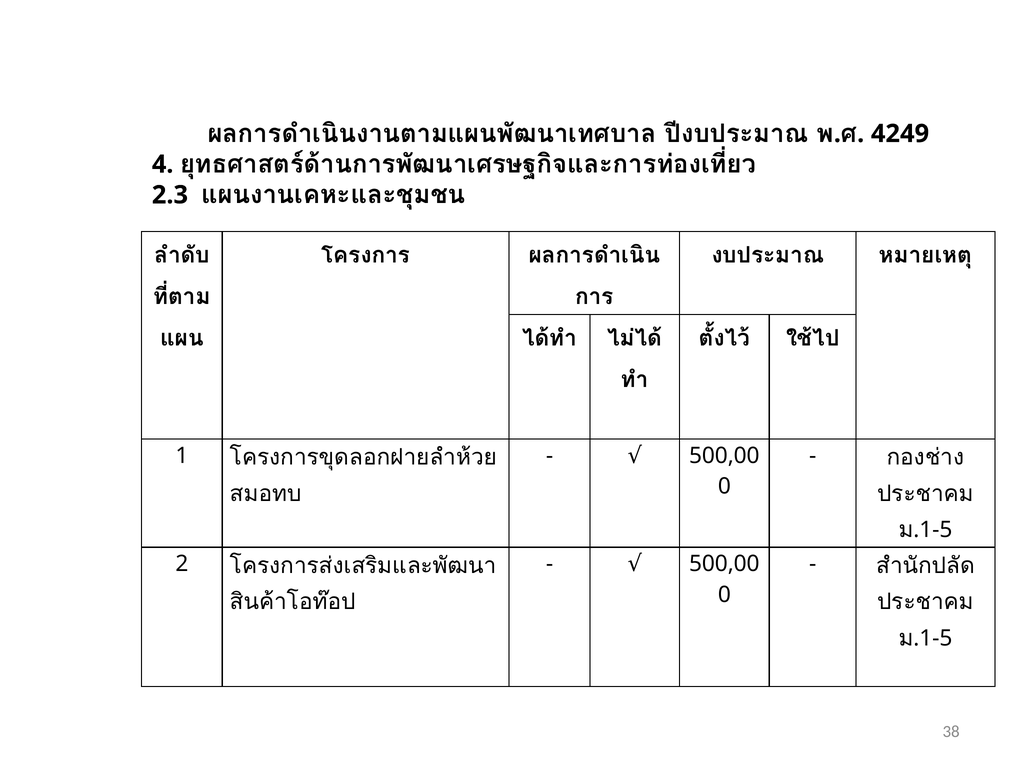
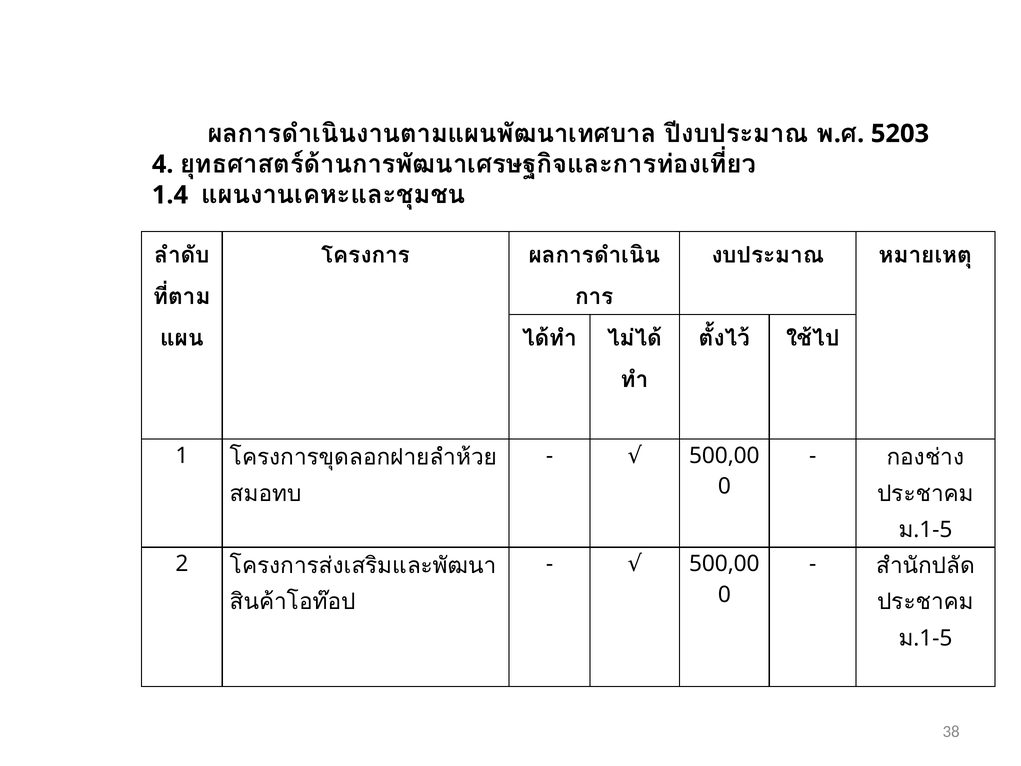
4249: 4249 -> 5203 (900, 134)
2.3: 2.3 -> 1.4 (170, 195)
